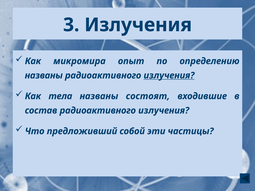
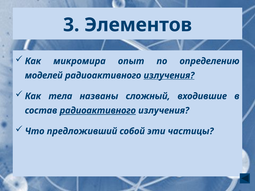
3 Излучения: Излучения -> Элементов (138, 25)
названы: названы -> моделей (44, 76)
состоят: состоят -> сложный (148, 96)
радиоактивного underline: none -> present (98, 111)
